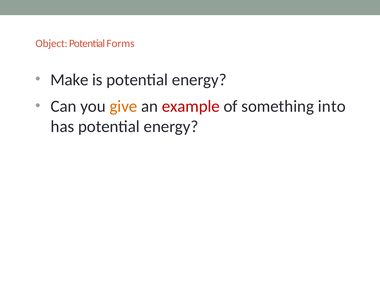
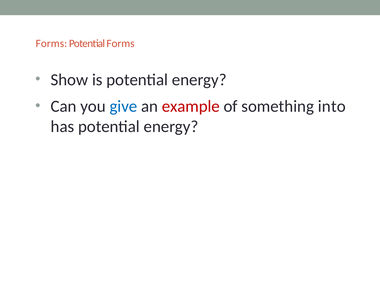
Object: Object -> Forms (51, 44)
Make: Make -> Show (69, 80)
give colour: orange -> blue (123, 106)
